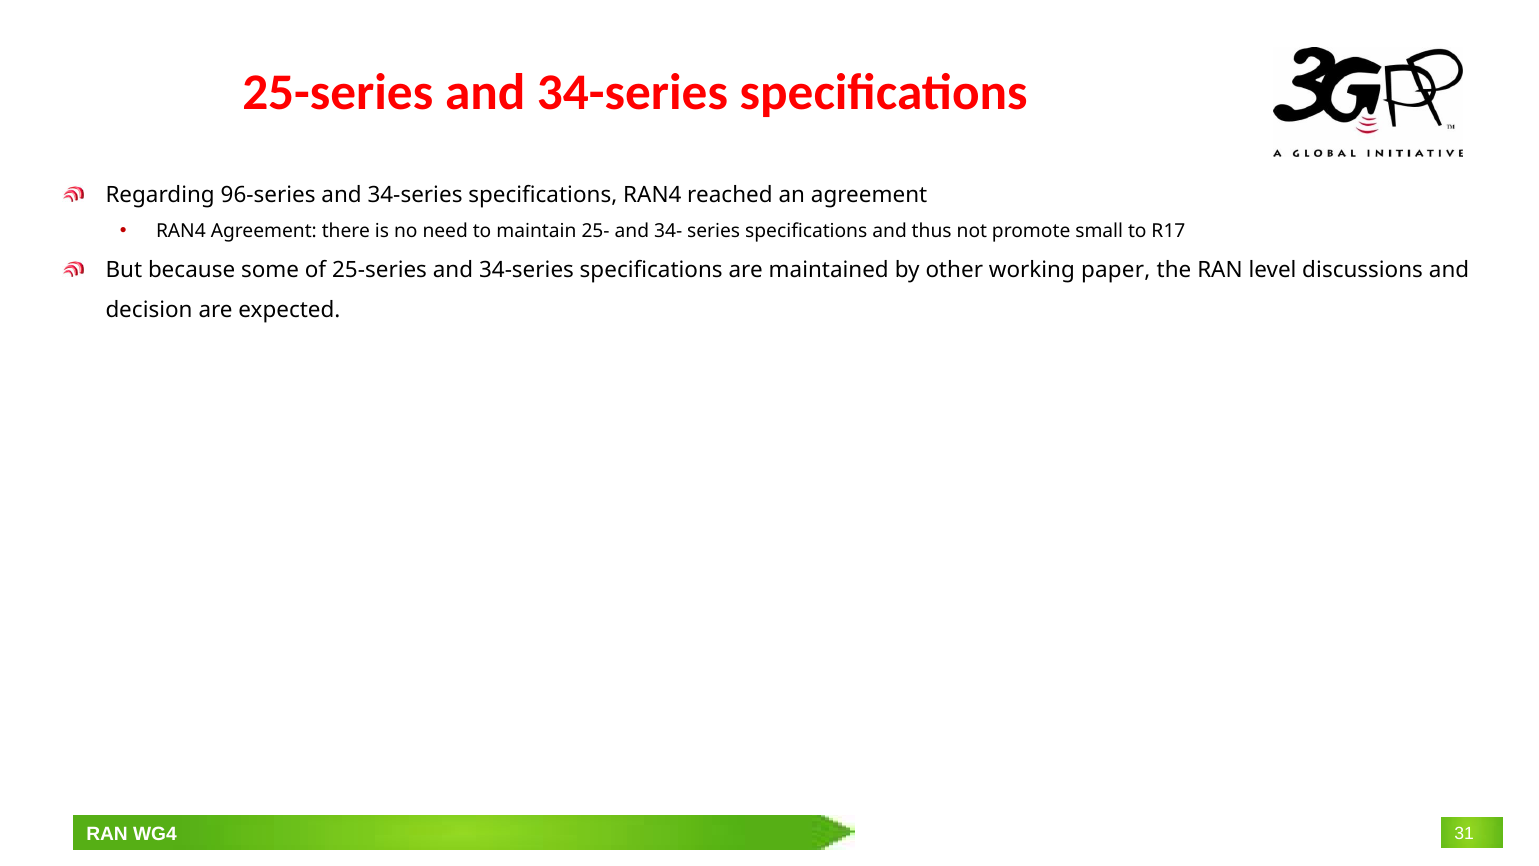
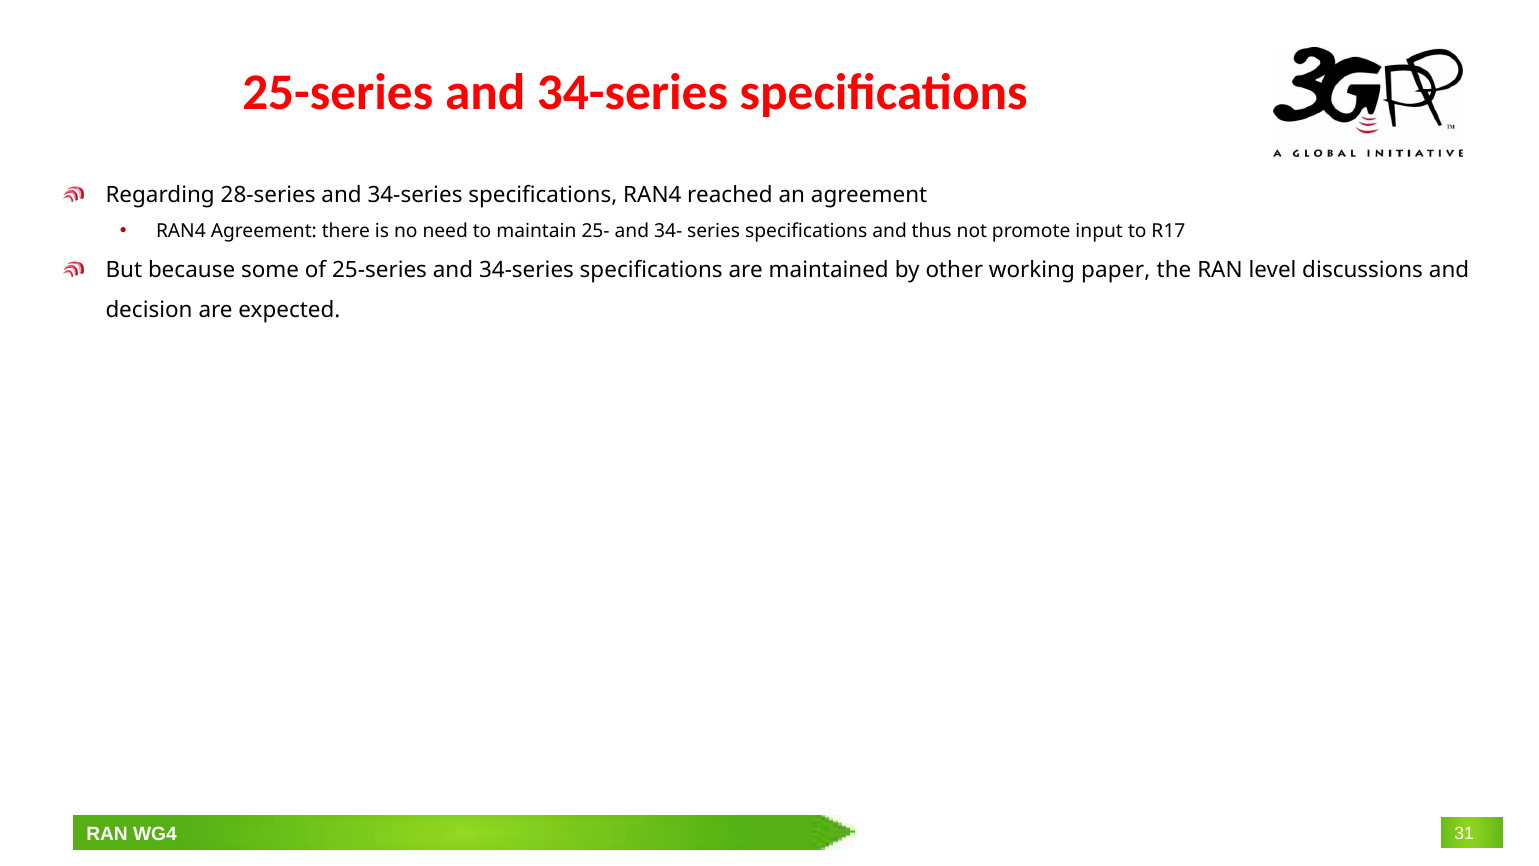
96-series: 96-series -> 28-series (268, 195)
small: small -> input (1099, 231)
